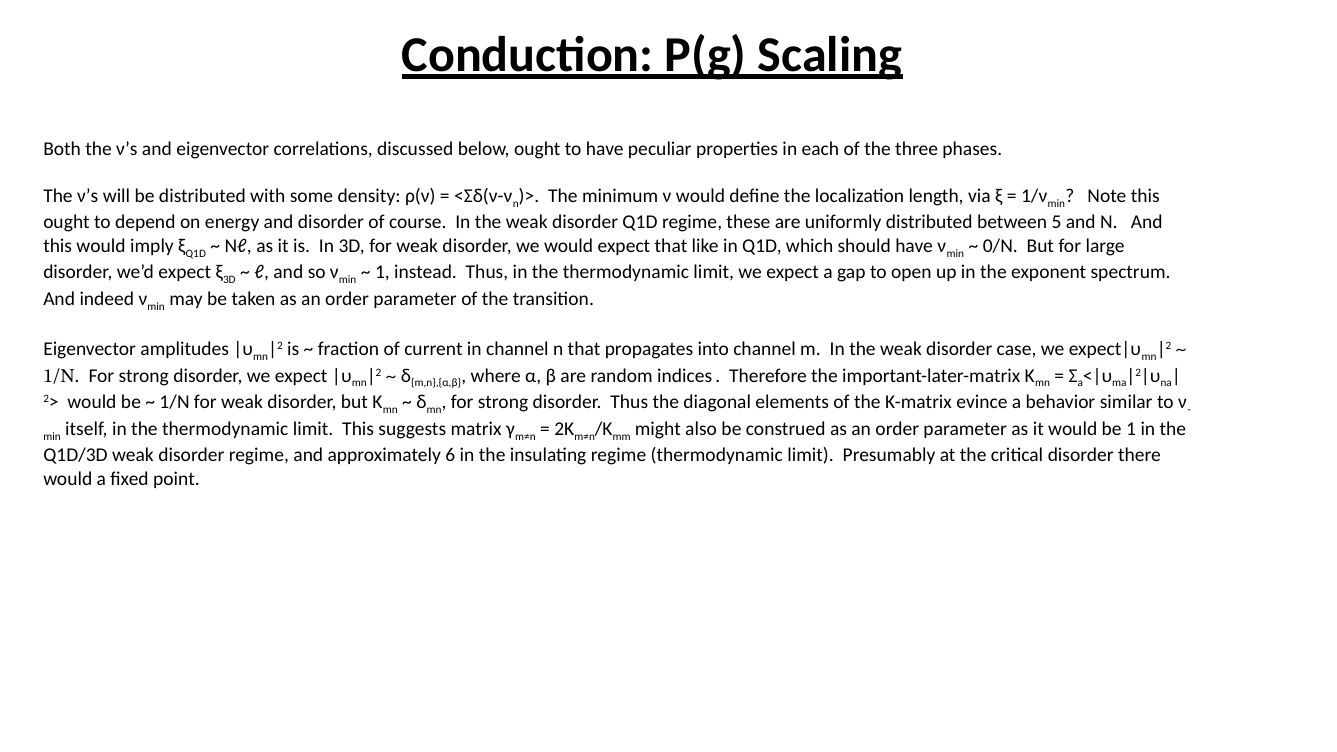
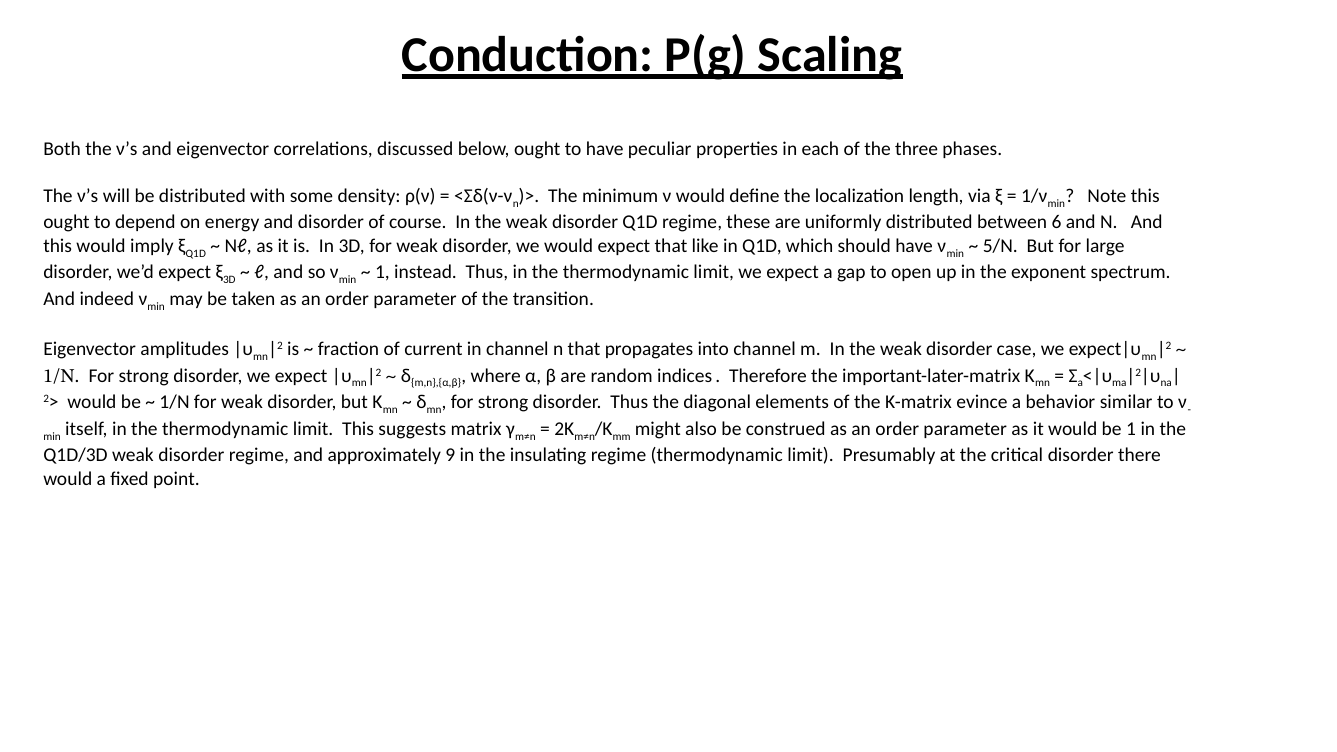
5: 5 -> 6 (1056, 222)
0/N: 0/N -> 5/N (1000, 246)
6: 6 -> 9 (450, 455)
